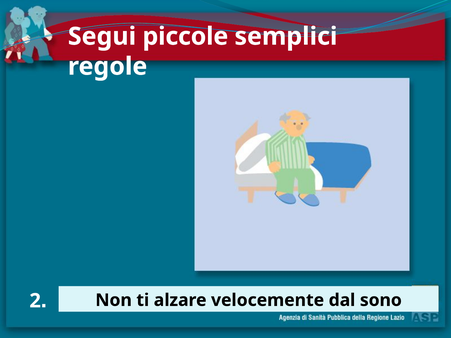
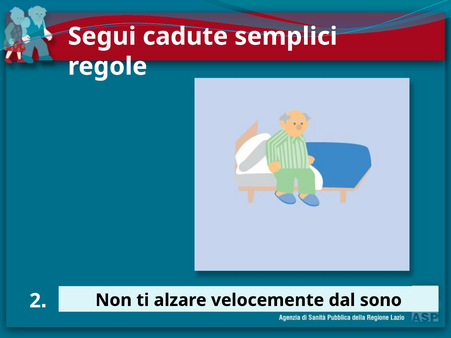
piccole: piccole -> cadute (185, 36)
